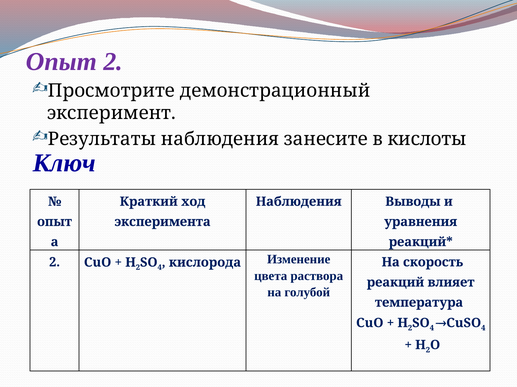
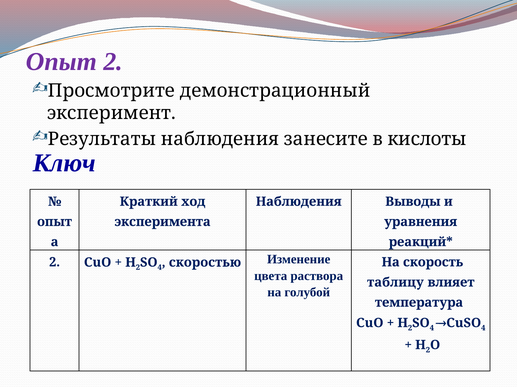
кислорода: кислорода -> скоростью (205, 263)
реакций: реакций -> таблицу (395, 283)
